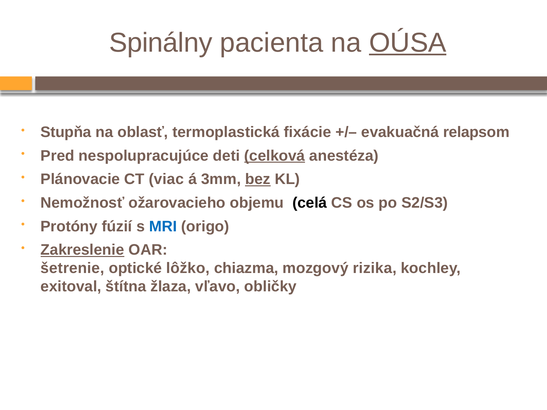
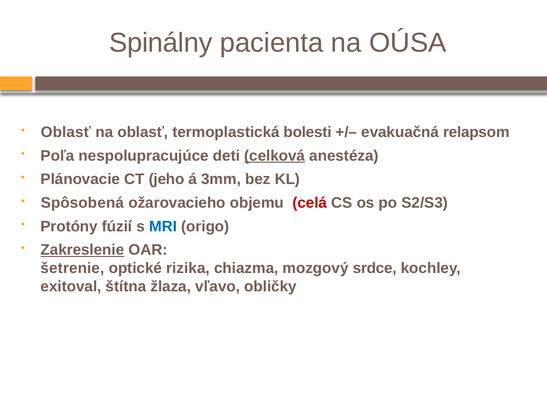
OÚSA underline: present -> none (408, 43)
Stupňa: Stupňa -> Oblasť (66, 132)
fixácie: fixácie -> bolesti (308, 132)
Pred: Pred -> Poľa (58, 156)
viac: viac -> jeho (167, 179)
bez underline: present -> none (258, 179)
Nemožnosť: Nemožnosť -> Spôsobená (82, 203)
celá colour: black -> red (310, 203)
lôžko: lôžko -> rizika (188, 268)
rizika: rizika -> srdce (375, 268)
